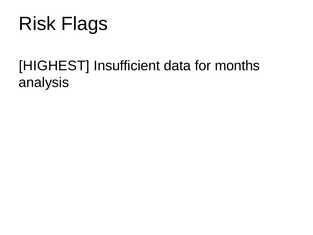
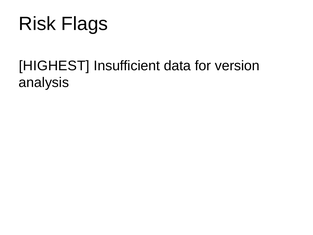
months: months -> version (237, 66)
